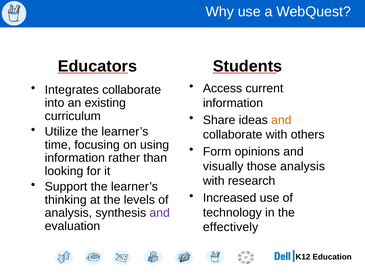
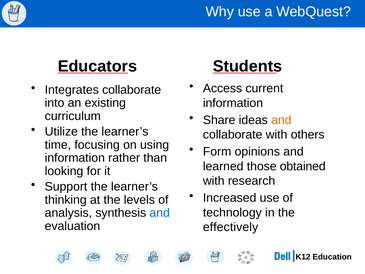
visually: visually -> learned (223, 166)
those analysis: analysis -> obtained (303, 166)
and colour: purple -> blue (160, 213)
